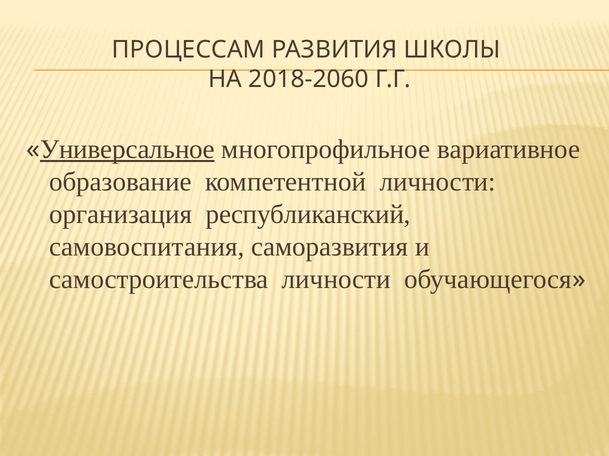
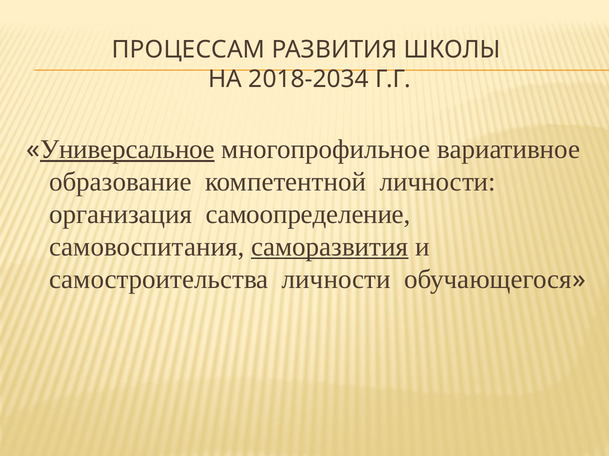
2018-2060: 2018-2060 -> 2018-2034 (309, 79)
республиканский: республиканский -> самоопределение (308, 215)
саморазвития underline: none -> present (330, 247)
